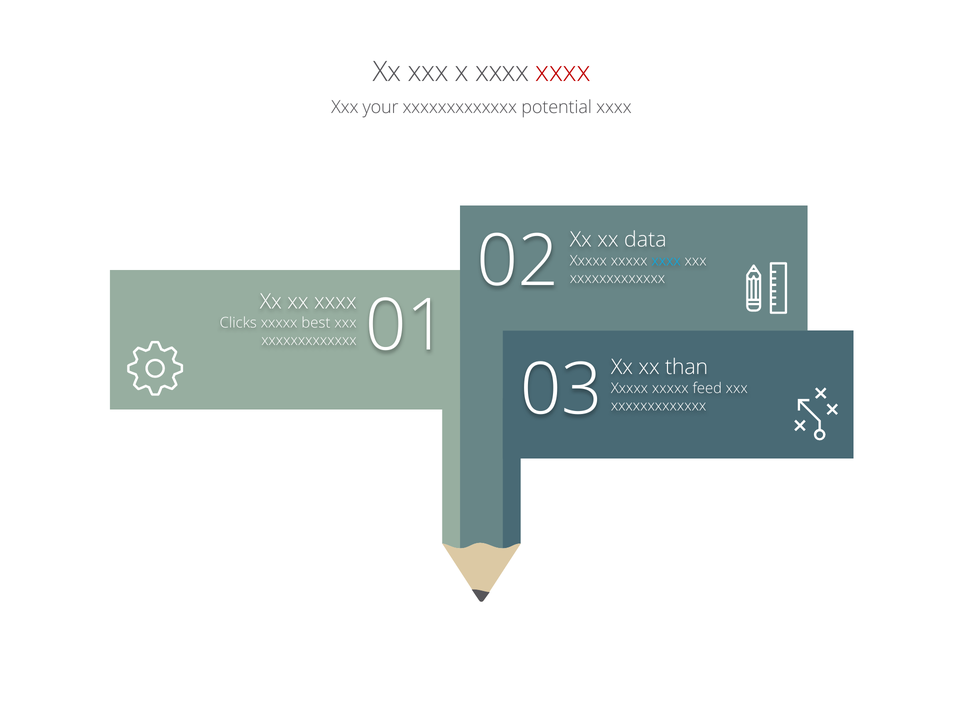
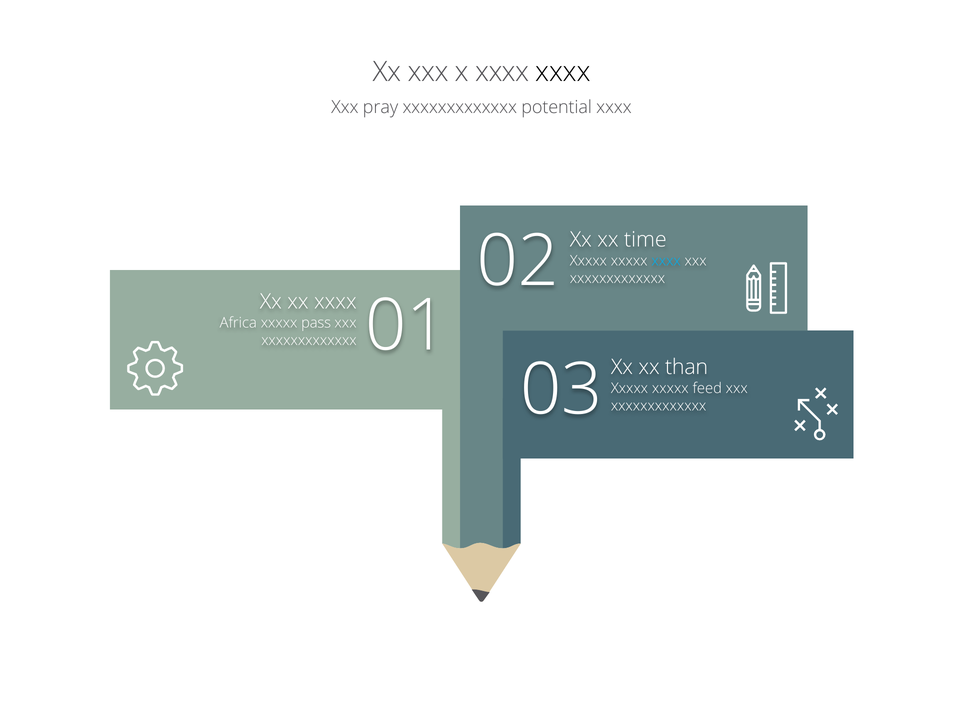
xxxx colour: red -> black (563, 72)
your: your -> pray (380, 107)
data: data -> time (645, 240)
Clicks: Clicks -> Africa (238, 323)
best: best -> pass (316, 323)
